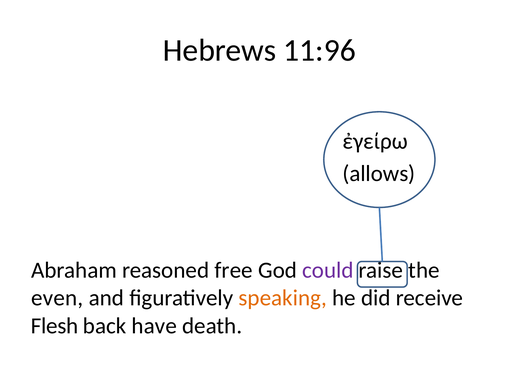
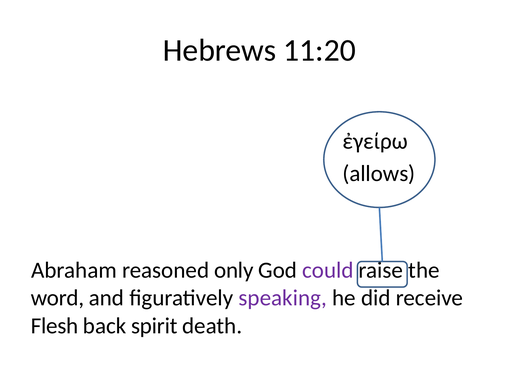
11:96: 11:96 -> 11:20 (320, 50)
free: free -> only (234, 271)
even: even -> word (57, 298)
speaking colour: orange -> purple (283, 298)
have: have -> spirit (154, 326)
